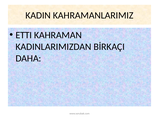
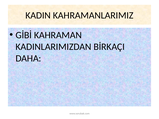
ETTI: ETTI -> GİBİ (24, 35)
